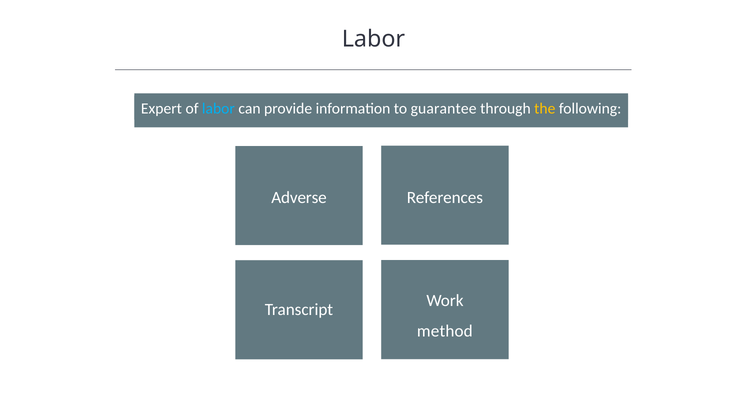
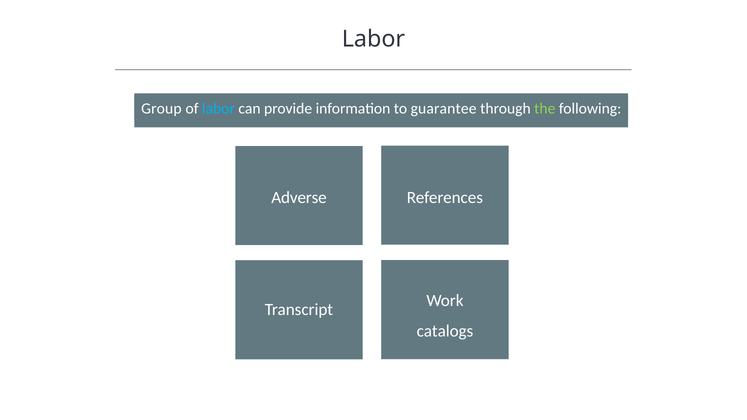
Expert: Expert -> Group (161, 109)
the colour: yellow -> light green (545, 109)
method: method -> catalogs (445, 331)
